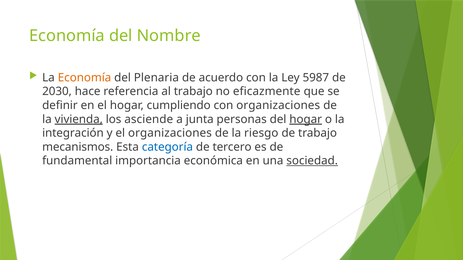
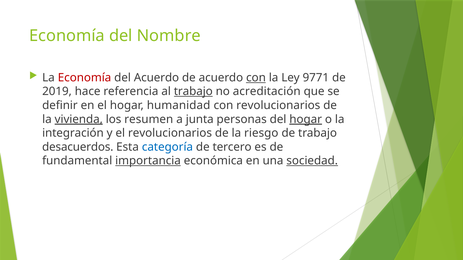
Economía colour: orange -> red (85, 78)
del Plenaria: Plenaria -> Acuerdo (156, 78)
con underline: none -> present (256, 78)
5987: 5987 -> 9771 (316, 78)
2030: 2030 -> 2019 (57, 92)
trabajo underline: none -> present (193, 92)
eficazmente: eficazmente -> acreditación (267, 92)
cumpliendo: cumpliendo -> humanidad (179, 106)
con organizaciones: organizaciones -> revolucionarios (278, 106)
asciende: asciende -> resumen (149, 119)
el organizaciones: organizaciones -> revolucionarios (170, 133)
mecanismos: mecanismos -> desacuerdos (78, 147)
importancia underline: none -> present (148, 161)
